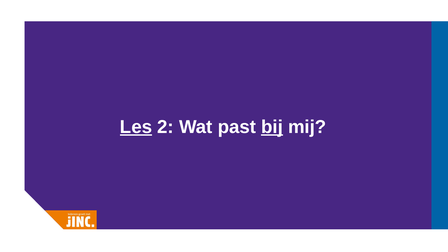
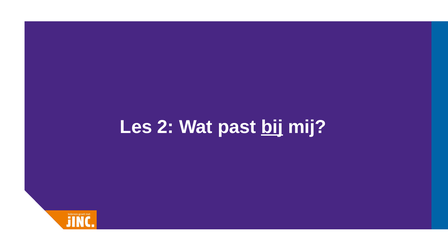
Les underline: present -> none (136, 127)
